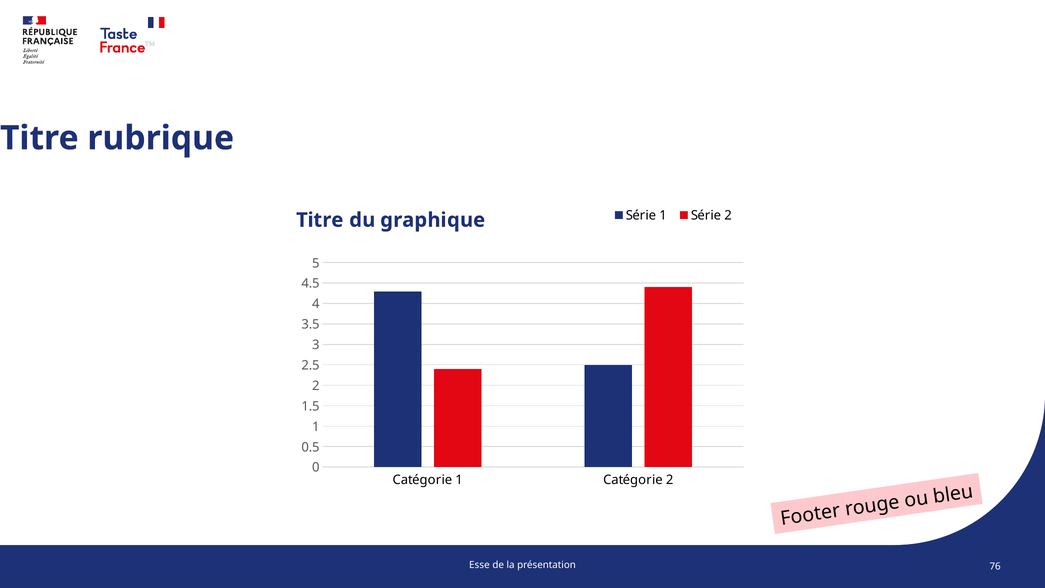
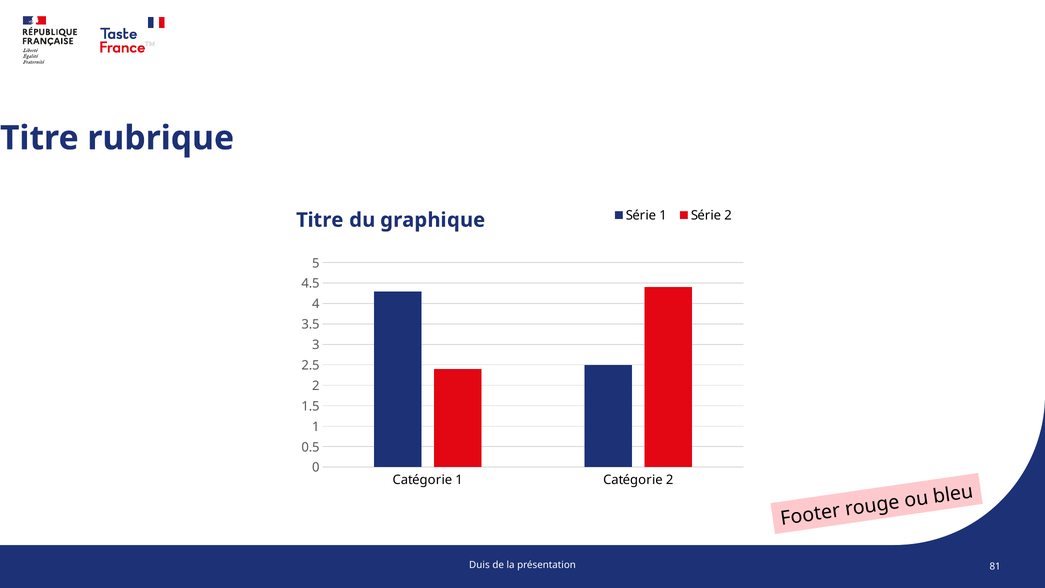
Esse: Esse -> Duis (479, 565)
76: 76 -> 81 (995, 566)
